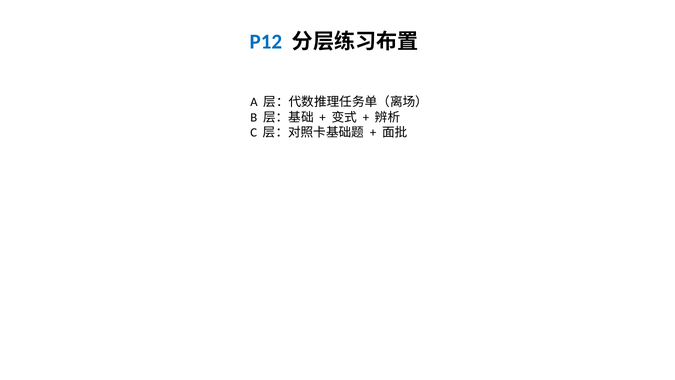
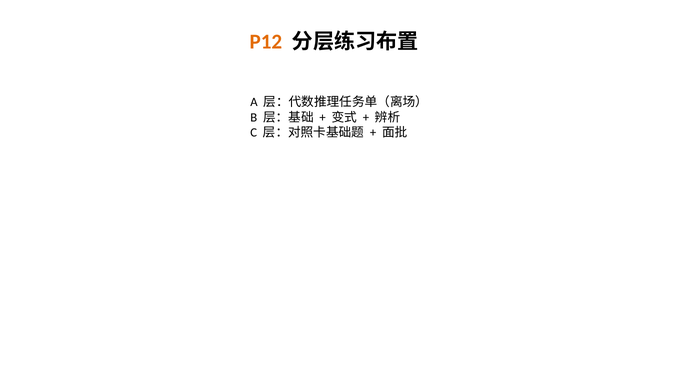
P12 colour: blue -> orange (266, 42)
